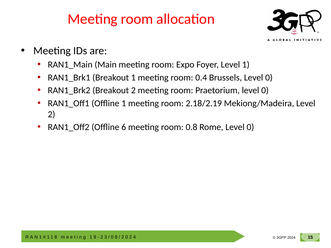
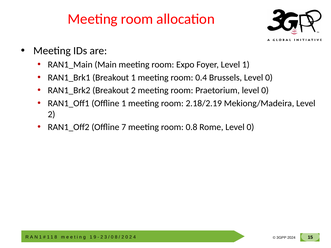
6: 6 -> 7 (124, 127)
